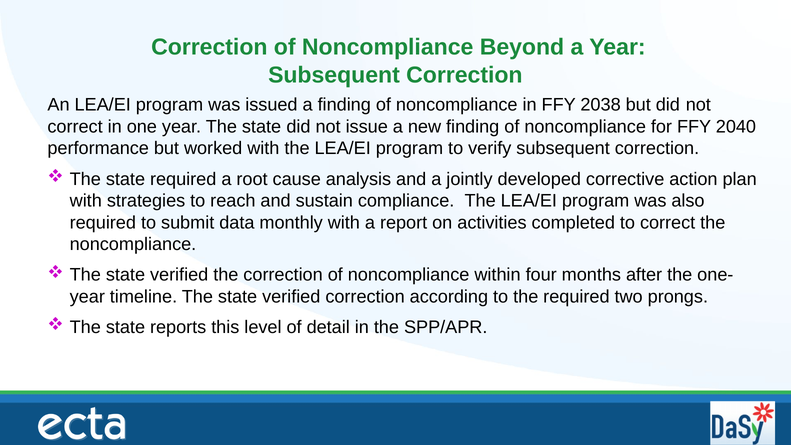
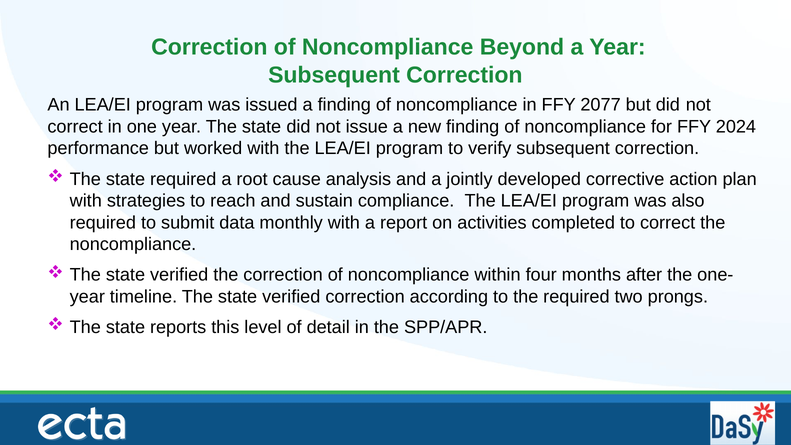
2038: 2038 -> 2077 (601, 105)
2040: 2040 -> 2024 (736, 127)
